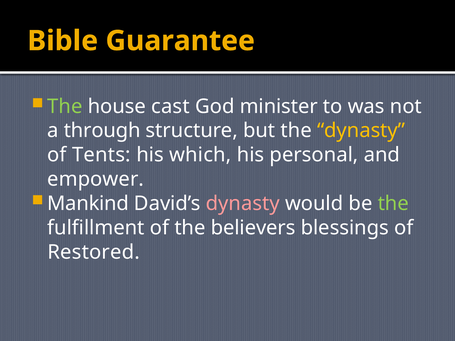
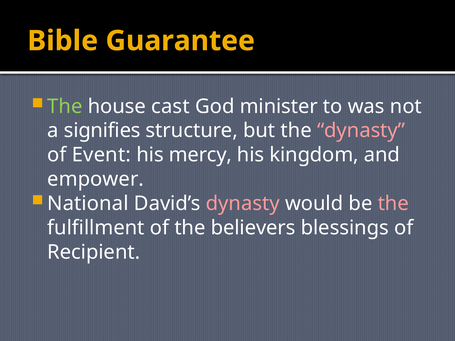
through: through -> signifies (102, 131)
dynasty colour: yellow -> pink (361, 131)
Tents: Tents -> Event (101, 155)
which: which -> mercy (200, 155)
personal: personal -> kingdom (314, 155)
Mankind: Mankind -> National (88, 204)
the colour: light green -> pink (393, 204)
Restored: Restored -> Recipient (94, 252)
